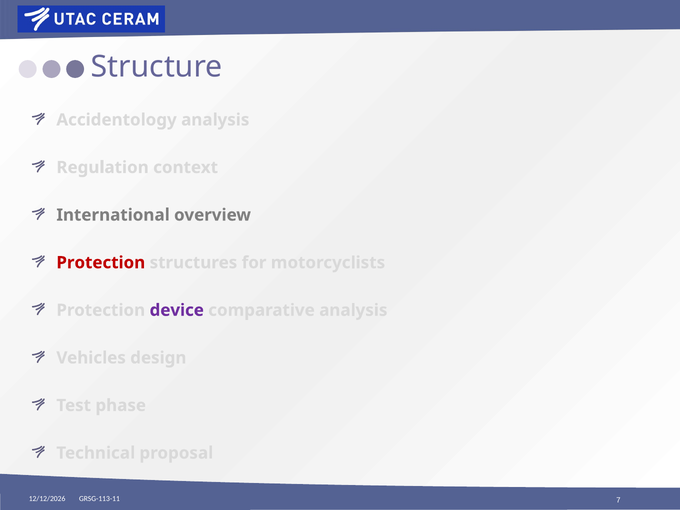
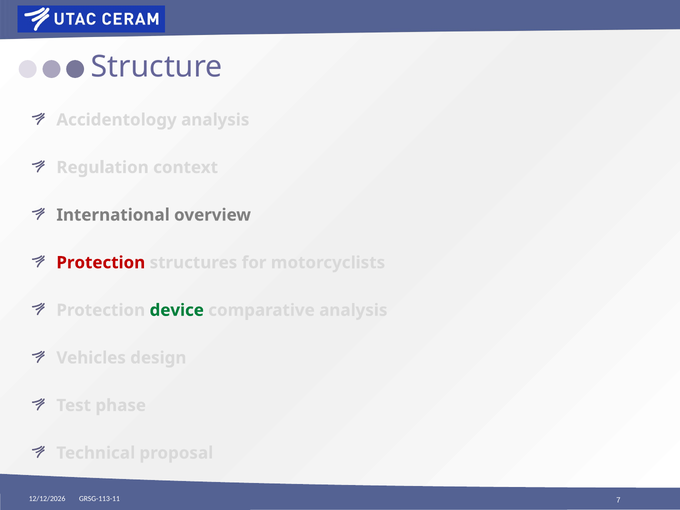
device colour: purple -> green (177, 310)
